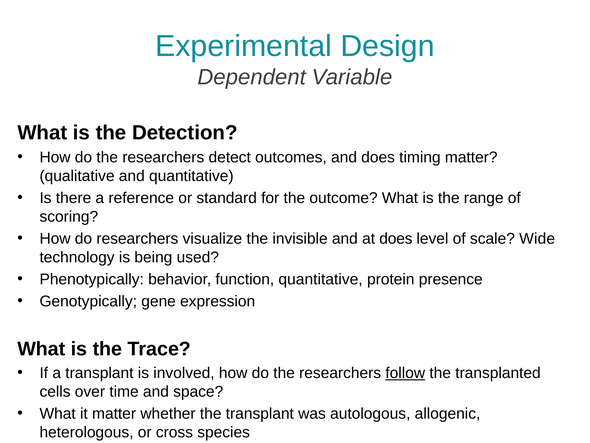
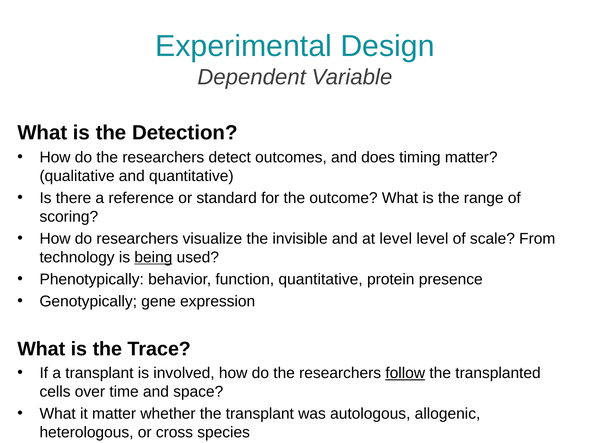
at does: does -> level (396, 238)
Wide: Wide -> From (537, 238)
being underline: none -> present (153, 257)
